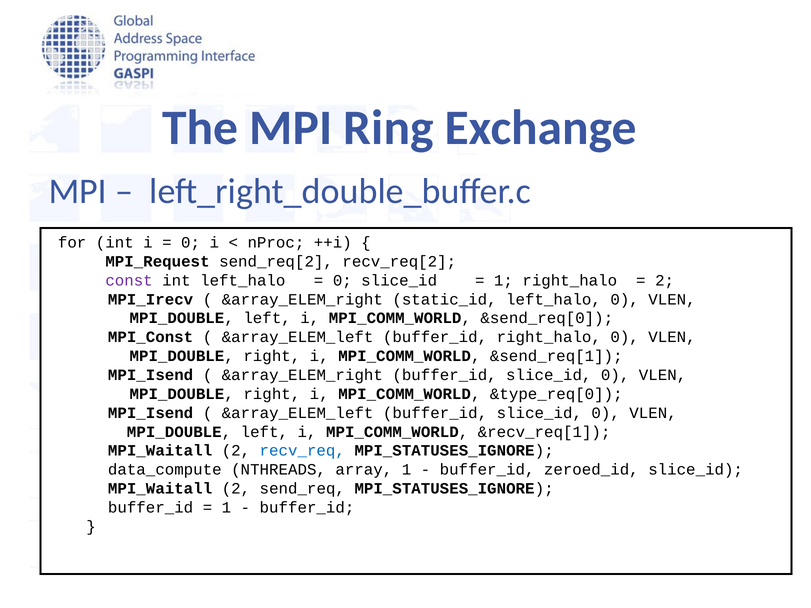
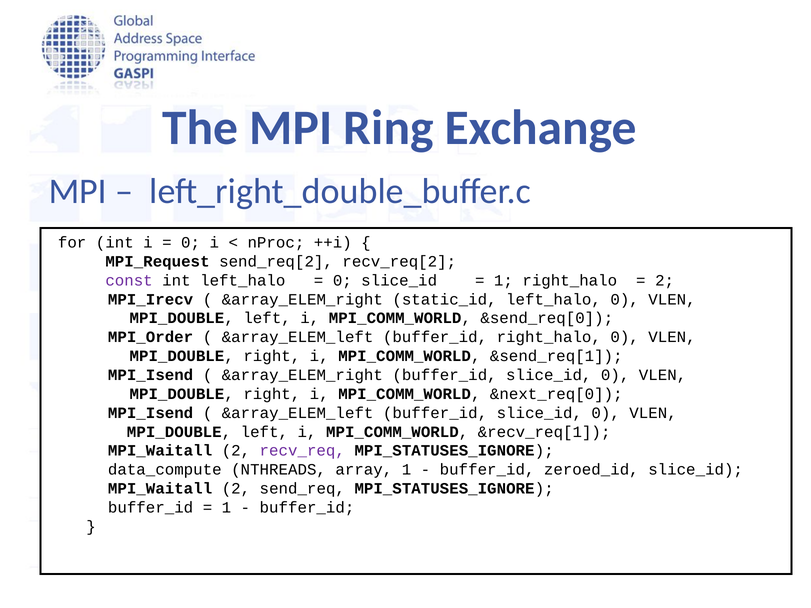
MPI_Const: MPI_Const -> MPI_Order (151, 337)
&type_req[0: &type_req[0 -> &next_req[0 (556, 394)
recv_req colour: blue -> purple (302, 451)
